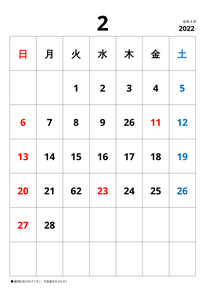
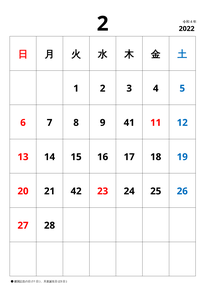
9 26: 26 -> 41 (129, 122)
62: 62 -> 42 (76, 191)
